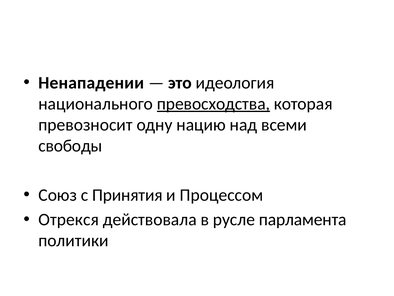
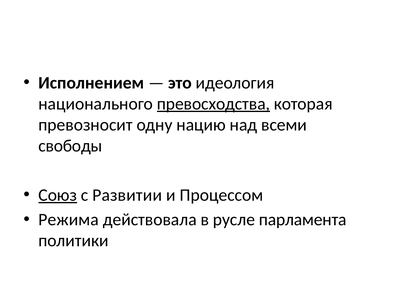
Ненападении: Ненападении -> Исполнением (91, 83)
Союз underline: none -> present (58, 195)
Принятия: Принятия -> Развитии (127, 195)
Отрекся: Отрекся -> Режима (69, 219)
